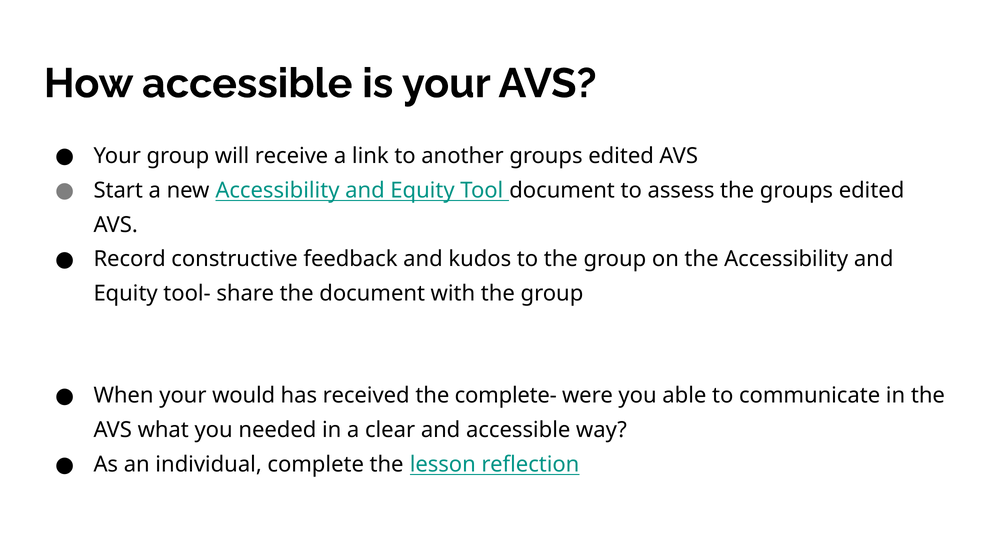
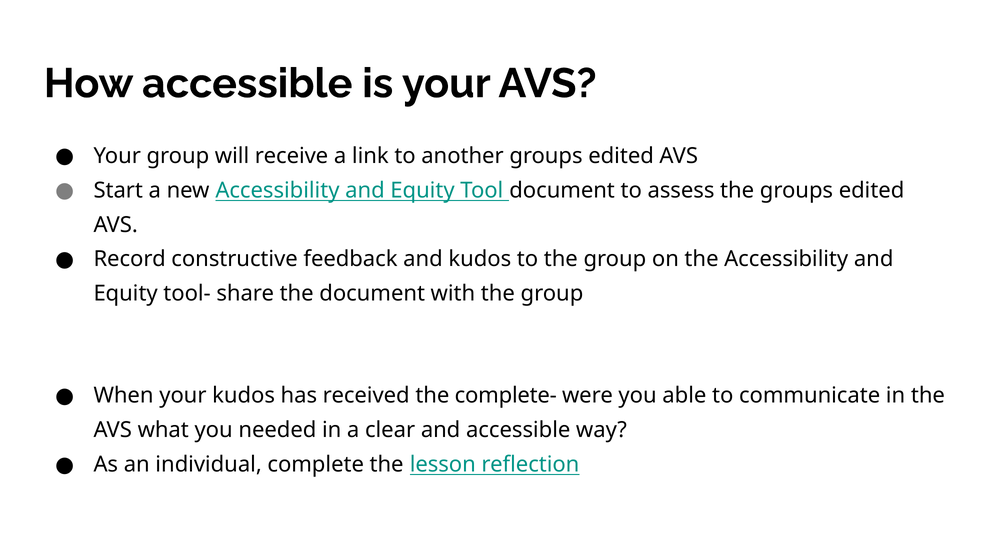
your would: would -> kudos (244, 396)
